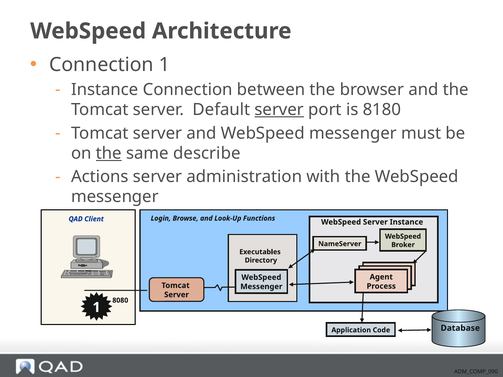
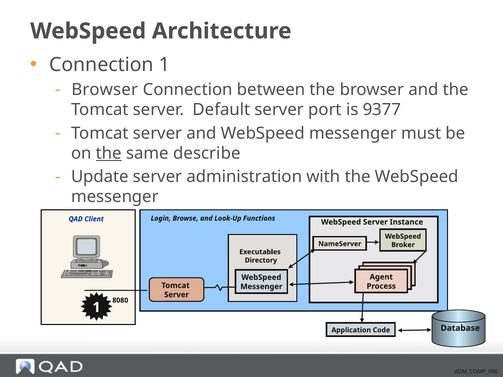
Instance: Instance -> Browser (105, 90)
server underline: present -> none (279, 110)
8180: 8180 -> 9377 (382, 110)
Actions: Actions -> Update (100, 177)
